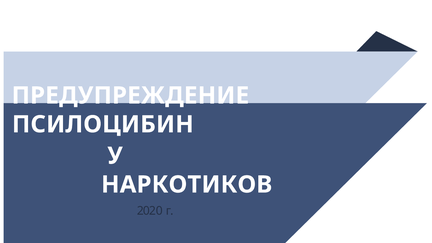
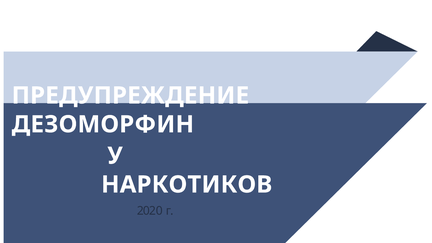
ПСИЛОЦИБИН: ПСИЛОЦИБИН -> ДЕЗОМОРФИН (103, 124)
